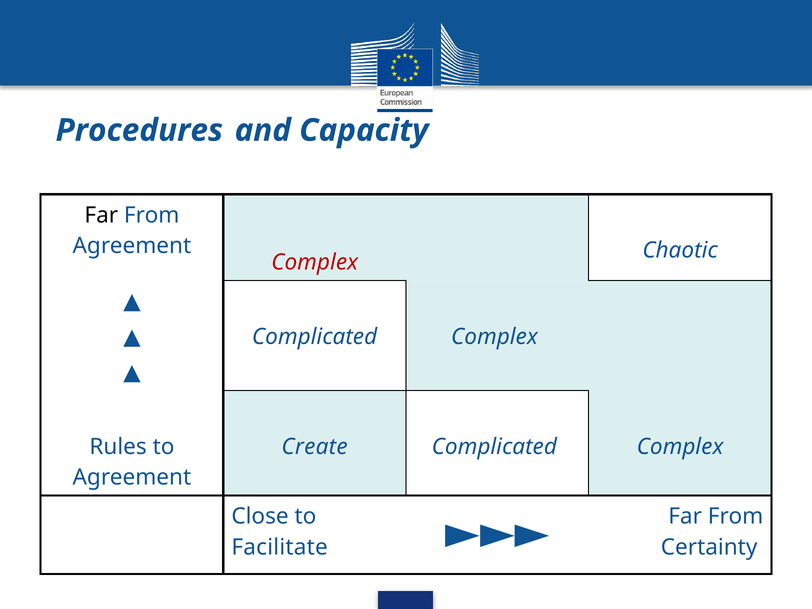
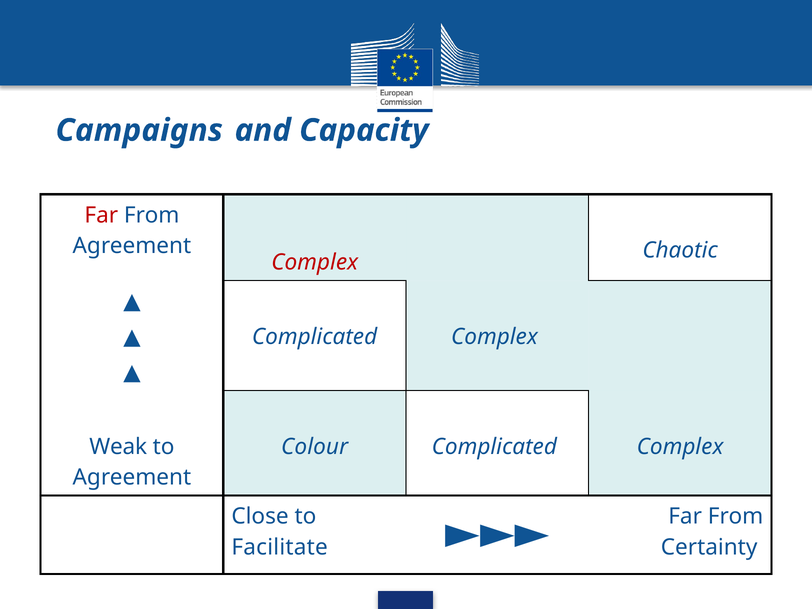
Procedures: Procedures -> Campaigns (139, 130)
Far colour: black -> red (101, 215)
Rules: Rules -> Weak (118, 447)
Create: Create -> Colour (315, 447)
